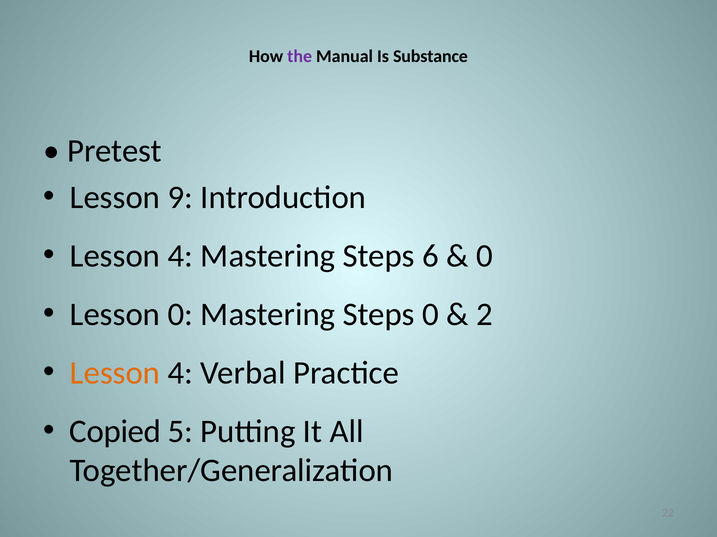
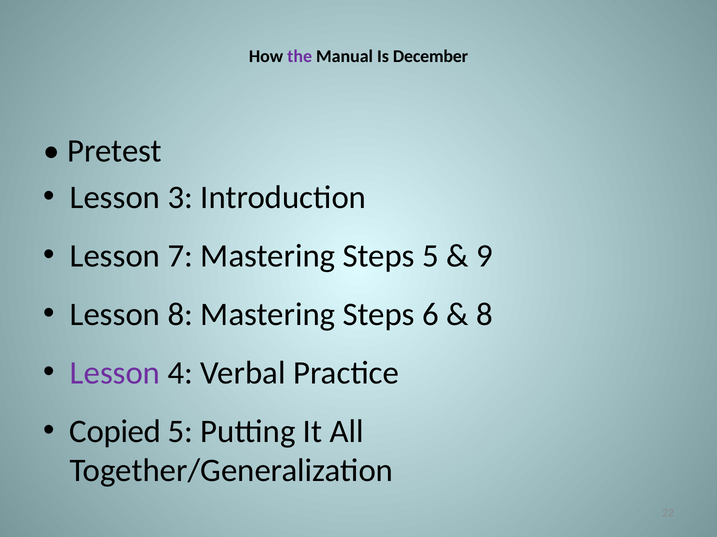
Substance: Substance -> December (430, 56)
9: 9 -> 3 (180, 198)
4: 4 -> 7 (180, 256)
Steps 6: 6 -> 5 (430, 256)
0: 0 -> 9 (484, 256)
Lesson 0: 0 -> 8 (180, 315)
Steps 0: 0 -> 6 (430, 315)
2: 2 -> 8 (484, 315)
Lesson colour: orange -> purple (115, 373)
